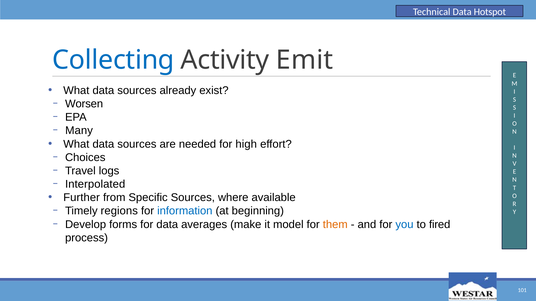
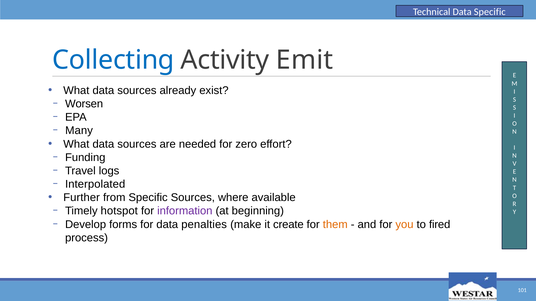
Data Hotspot: Hotspot -> Specific (490, 12)
high: high -> zero (246, 144)
Choices: Choices -> Funding (85, 158)
regions: regions -> hotspot (119, 211)
information colour: blue -> purple (185, 211)
averages: averages -> penalties (204, 225)
model: model -> create (288, 225)
you colour: blue -> orange (404, 225)
